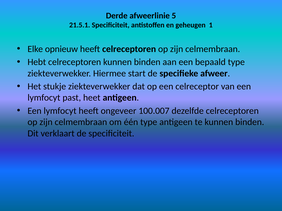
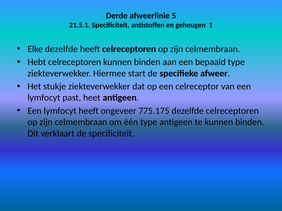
Elke opnieuw: opnieuw -> dezelfde (61, 49)
100.007: 100.007 -> 775.175 (154, 111)
